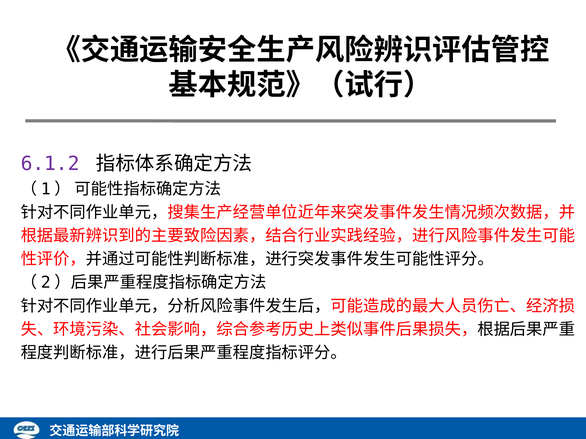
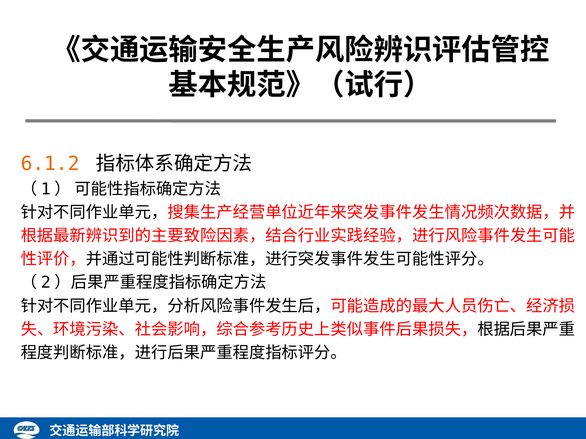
6.1.2 colour: purple -> orange (50, 164)
